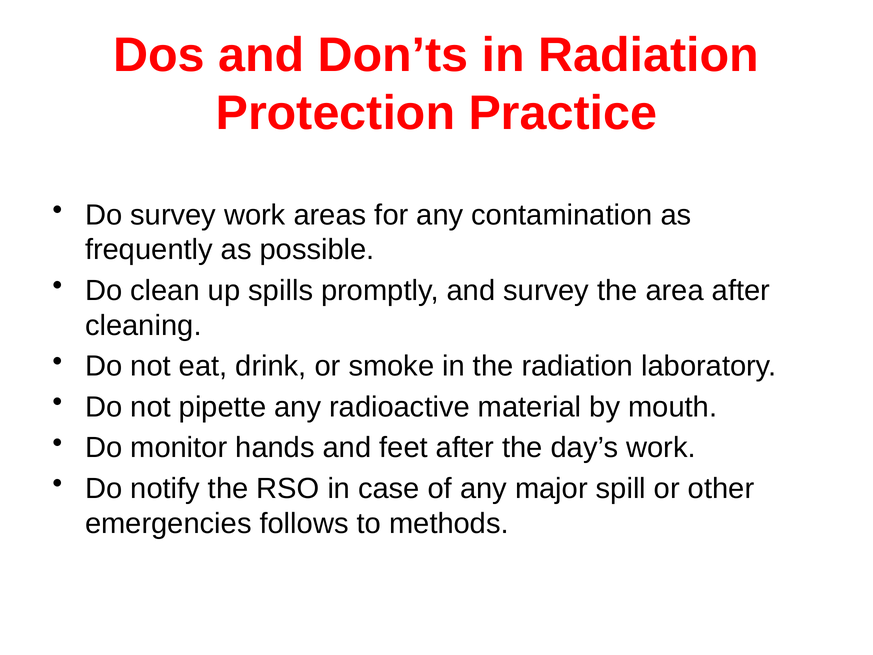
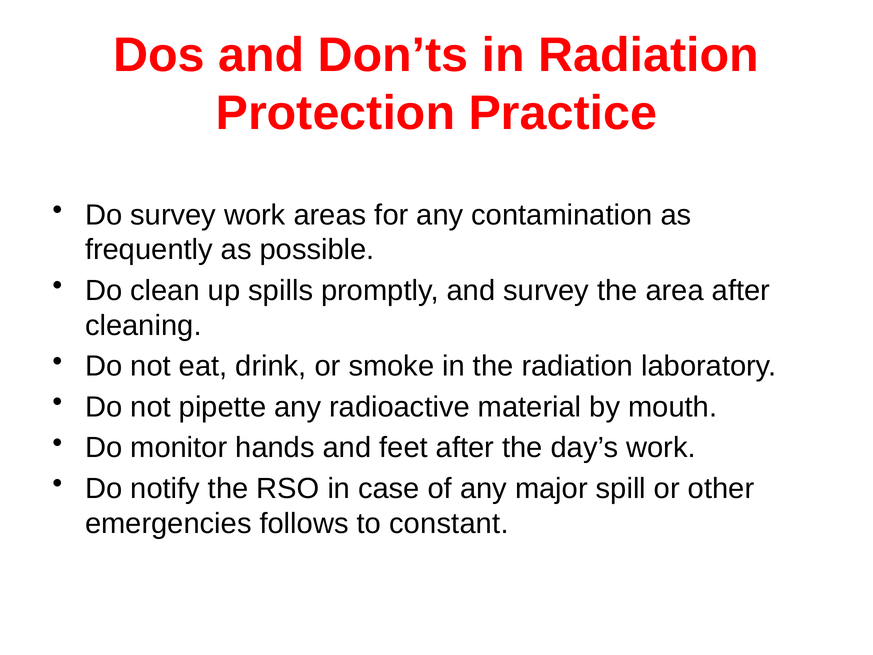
methods: methods -> constant (449, 523)
